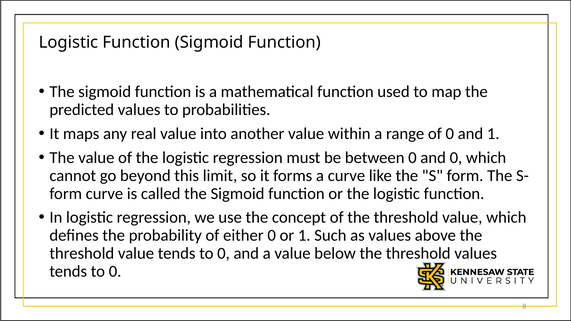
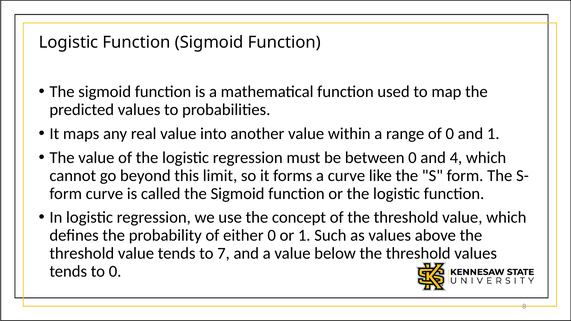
and 0: 0 -> 4 (456, 158)
value tends to 0: 0 -> 7 (223, 254)
